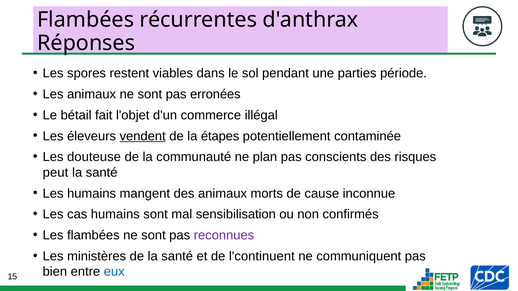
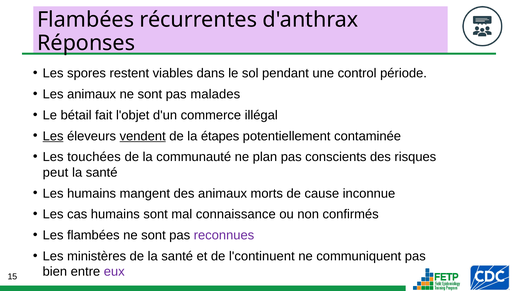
parties: parties -> control (357, 73)
erronées: erronées -> malades (215, 94)
Les underline: none -> present (53, 136)
douteuse: douteuse -> touchées (94, 157)
sensibilisation: sensibilisation -> connaissance (236, 215)
eux colour: blue -> purple (114, 272)
